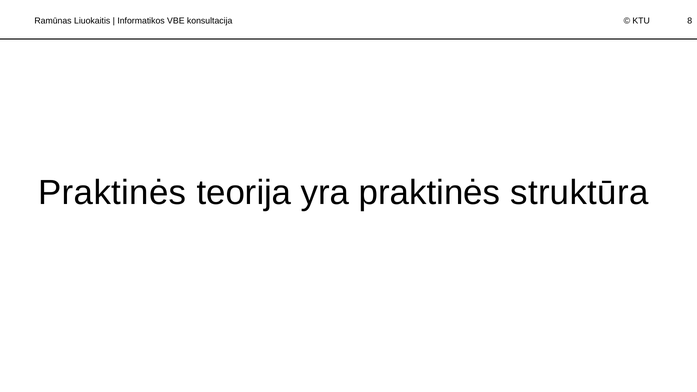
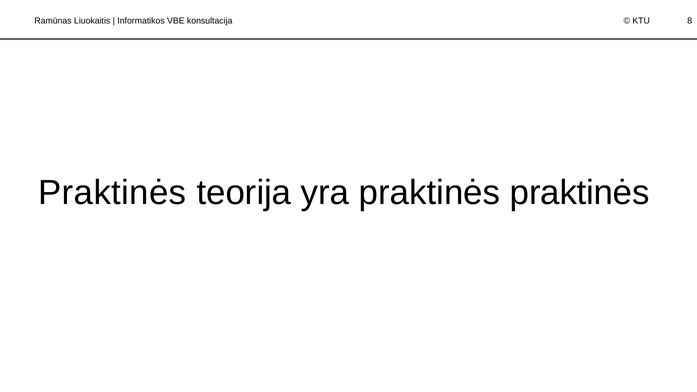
praktinės struktūra: struktūra -> praktinės (580, 193)
